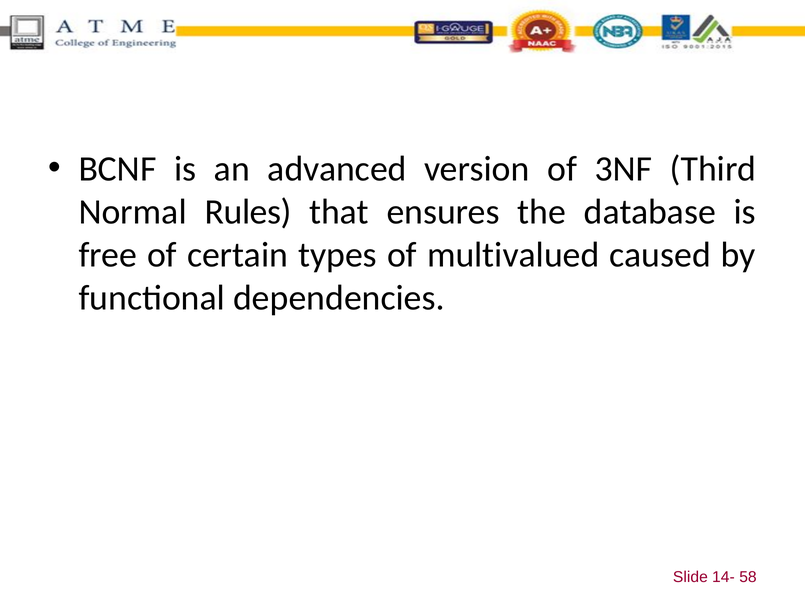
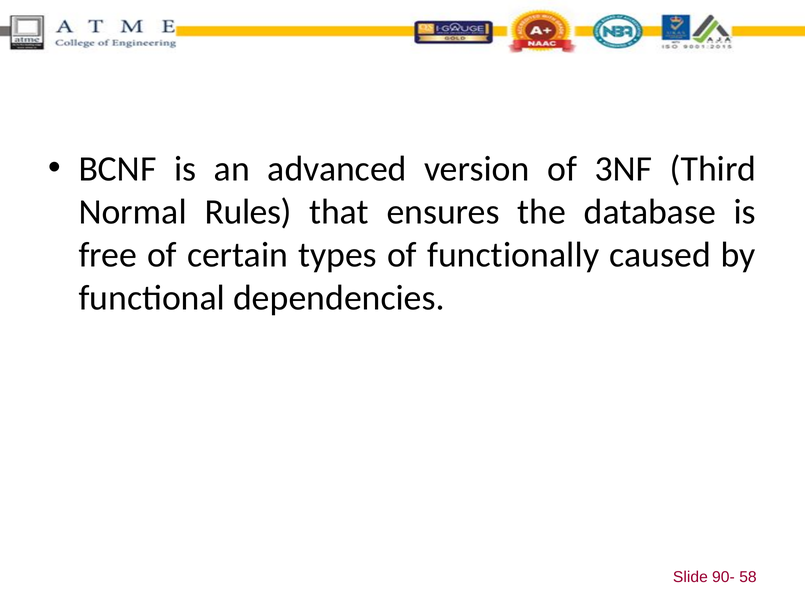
multivalued: multivalued -> functionally (513, 255)
14-: 14- -> 90- (723, 577)
